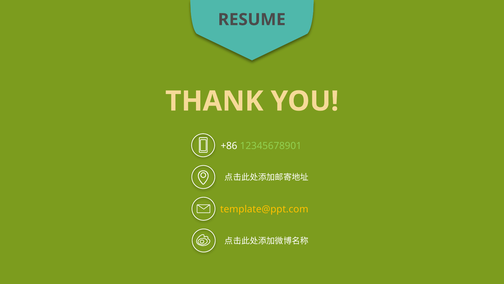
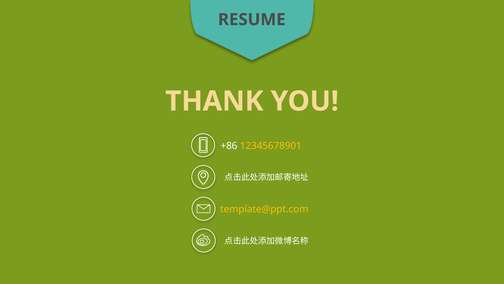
12345678901 colour: light green -> yellow (271, 146)
